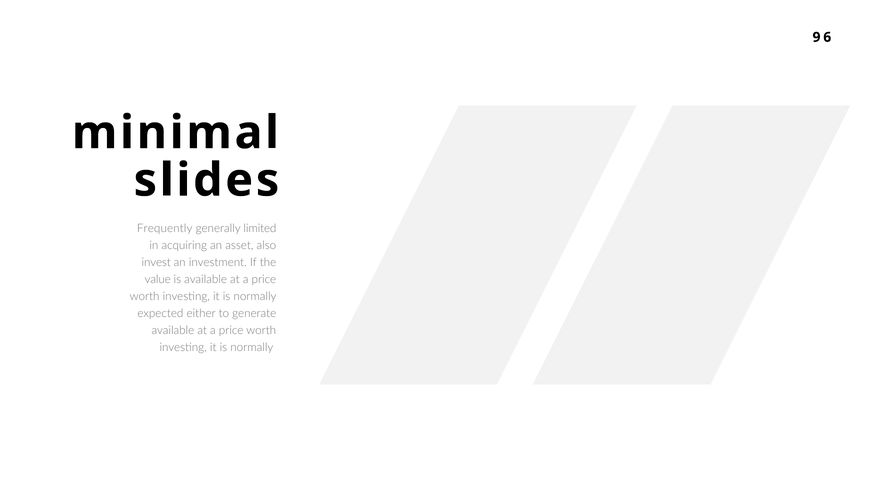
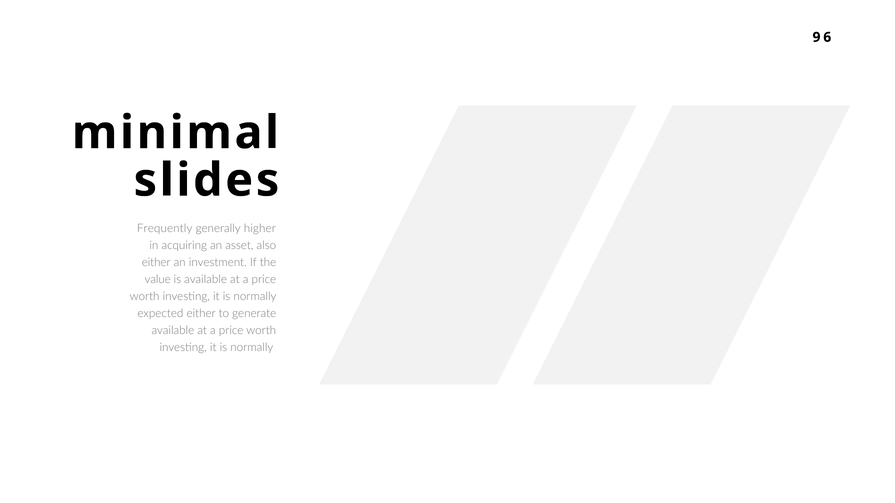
limited: limited -> higher (260, 228)
invest: invest -> either (156, 263)
